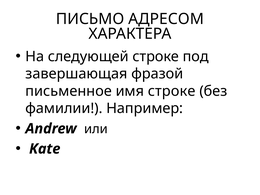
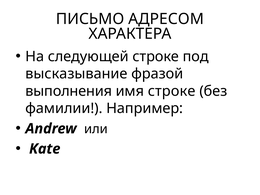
завершающая: завершающая -> высказывание (76, 74)
письменное: письменное -> выполнения (69, 91)
